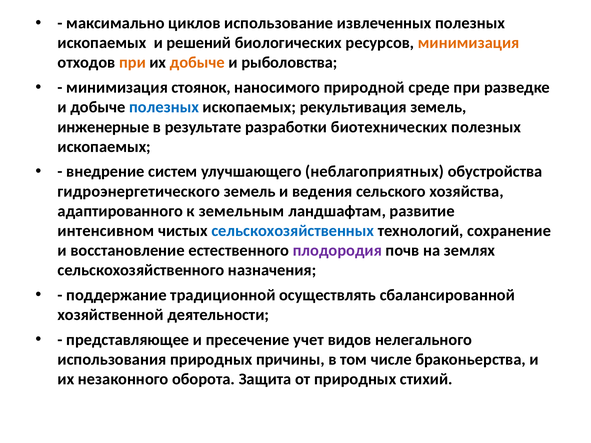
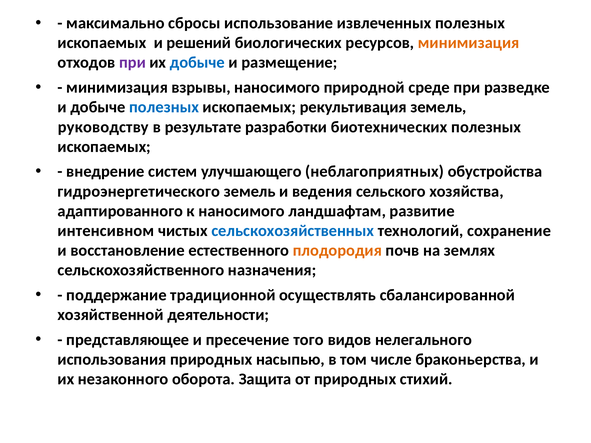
циклов: циклов -> сбросы (194, 23)
при colour: orange -> purple (132, 63)
добыче colour: orange -> blue (197, 63)
рыболовства: рыболовства -> размещение (289, 63)
стоянок: стоянок -> взрывы (201, 88)
инженерные: инженерные -> руководству (103, 127)
к земельным: земельным -> наносимого (242, 211)
плодородия colour: purple -> orange (337, 251)
учет: учет -> того (309, 340)
причины: причины -> насыпью (290, 360)
